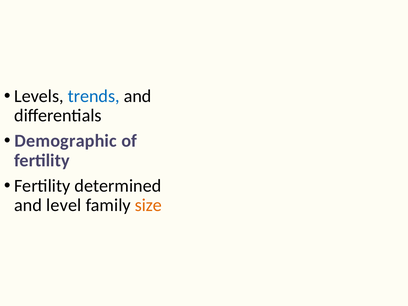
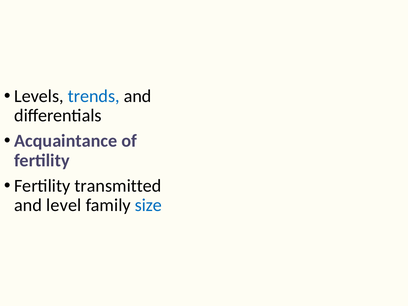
Demographic: Demographic -> Acquaintance (66, 141)
determined: determined -> transmitted (118, 186)
size colour: orange -> blue (148, 205)
